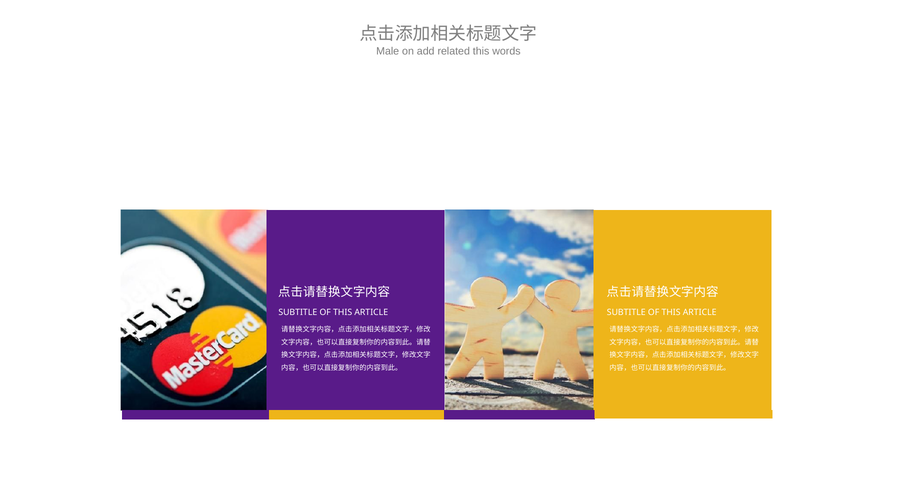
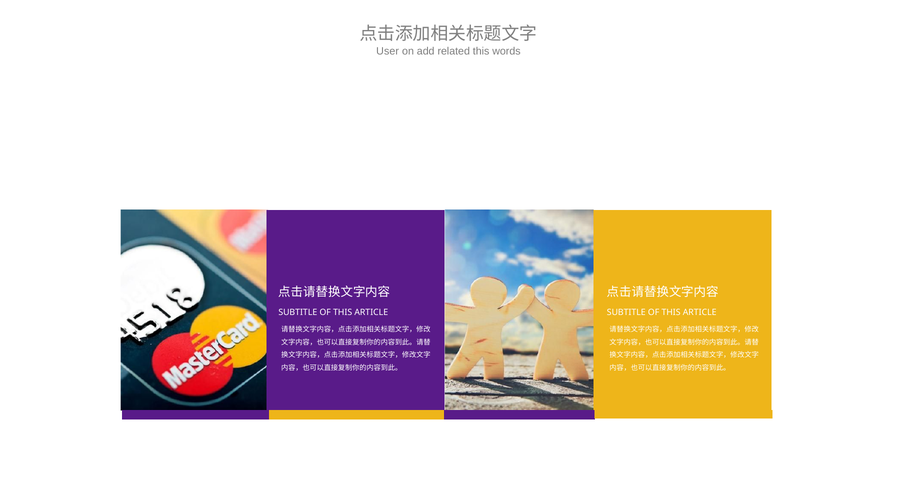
Male: Male -> User (388, 51)
